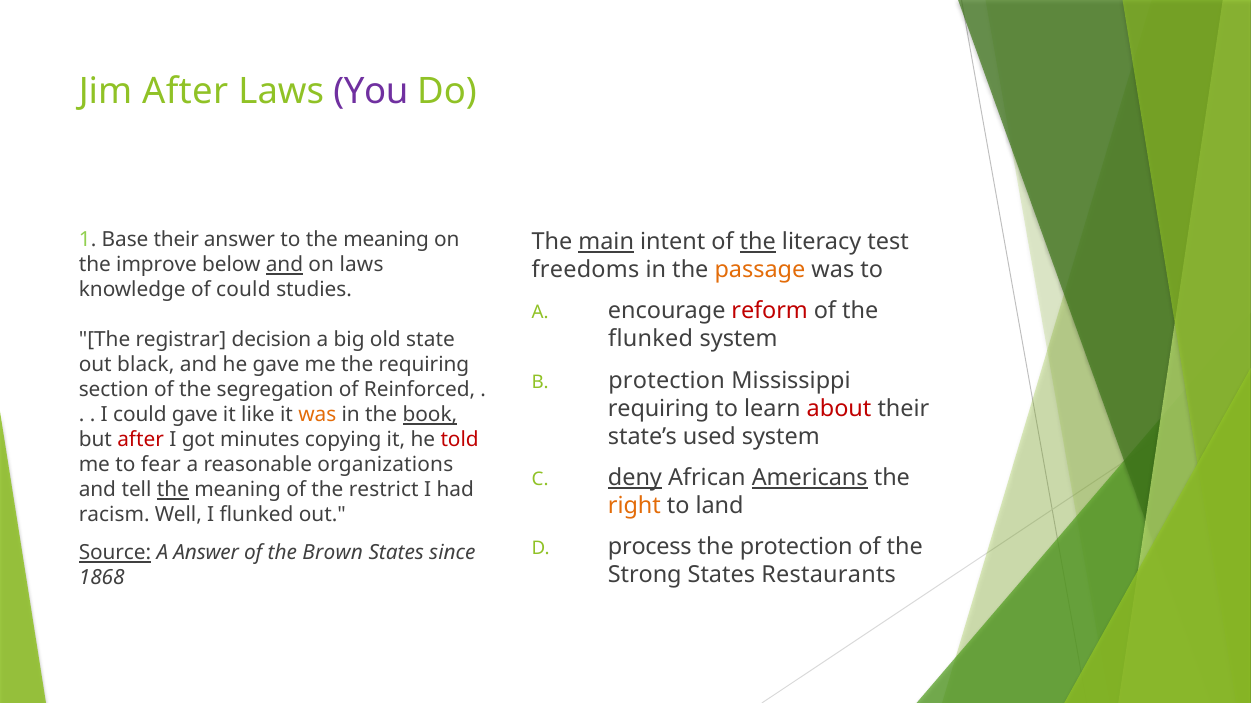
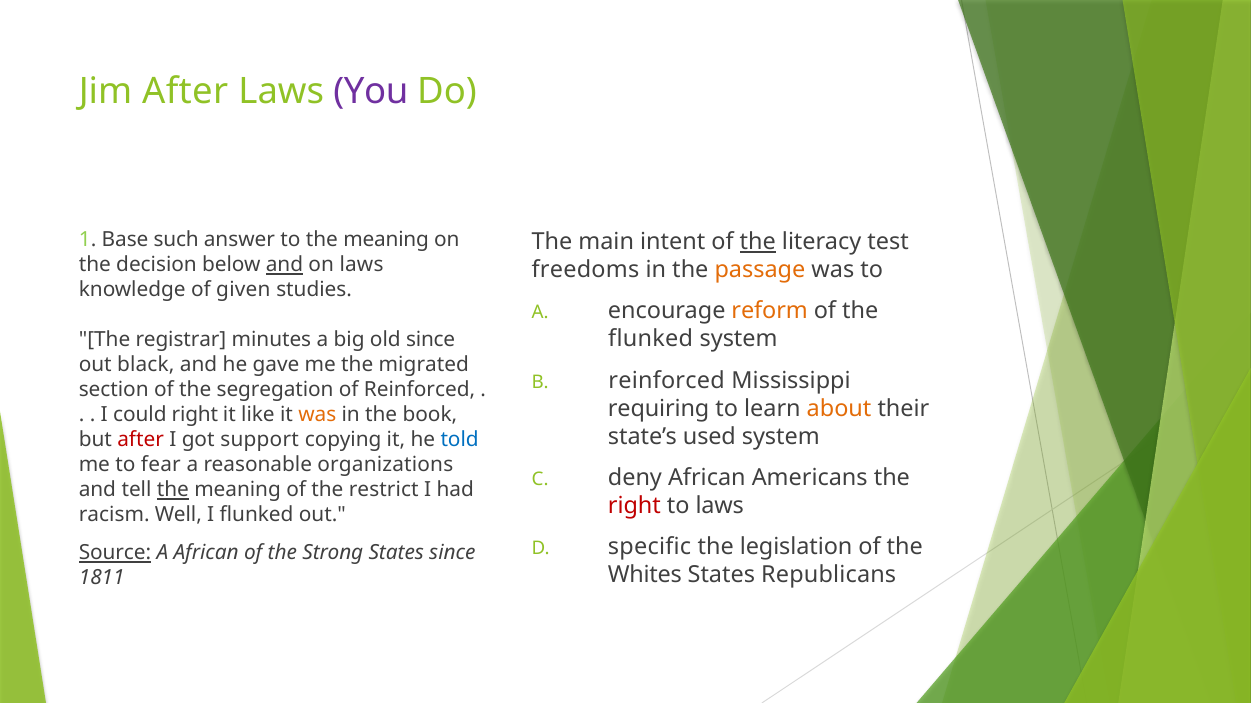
Base their: their -> such (176, 240)
main underline: present -> none (606, 242)
improve: improve -> decision (157, 265)
of could: could -> given (243, 290)
reform colour: red -> orange (770, 311)
decision: decision -> minutes (271, 340)
old state: state -> since (431, 340)
the requiring: requiring -> migrated (424, 365)
protection: protection -> reinforced (667, 381)
about colour: red -> orange (839, 409)
could gave: gave -> right (195, 415)
book underline: present -> none (430, 415)
minutes: minutes -> support (260, 440)
told colour: red -> blue (460, 440)
deny underline: present -> none (635, 478)
Americans underline: present -> none (810, 478)
right colour: orange -> red (634, 506)
to land: land -> laws (720, 506)
process: process -> specific (650, 548)
the protection: protection -> legislation (796, 548)
A Answer: Answer -> African (206, 553)
Brown: Brown -> Strong (333, 553)
Strong: Strong -> Whites (645, 576)
Restaurants: Restaurants -> Republicans (829, 576)
1868: 1868 -> 1811 (102, 578)
